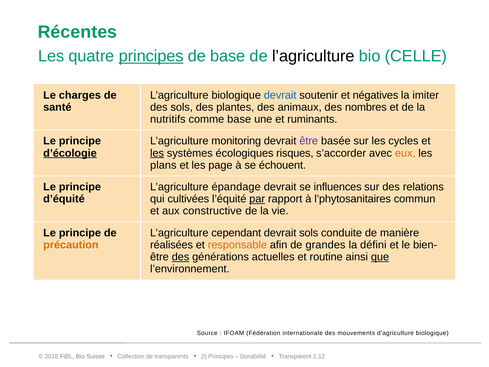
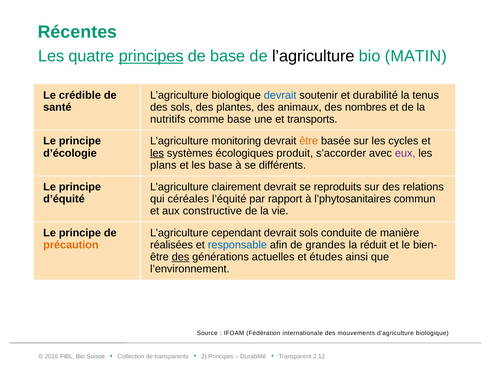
CELLE: CELLE -> MATIN (416, 56)
charges: charges -> crédible (80, 95)
et négatives: négatives -> durabilité (375, 95)
imiter: imiter -> tenus (426, 95)
ruminants: ruminants -> transports (312, 119)
être colour: purple -> orange (309, 141)
d’écologie underline: present -> none (70, 153)
risques: risques -> produit (295, 153)
eux colour: orange -> purple (405, 153)
les page: page -> base (220, 165)
échouent: échouent -> différents (282, 165)
épandage: épandage -> clairement (236, 187)
influences: influences -> reproduits (338, 187)
cultivées: cultivées -> céréales (188, 199)
par underline: present -> none (257, 199)
responsable colour: orange -> blue (237, 245)
défini: défini -> réduit (373, 245)
routine: routine -> études (326, 257)
que underline: present -> none (380, 257)
